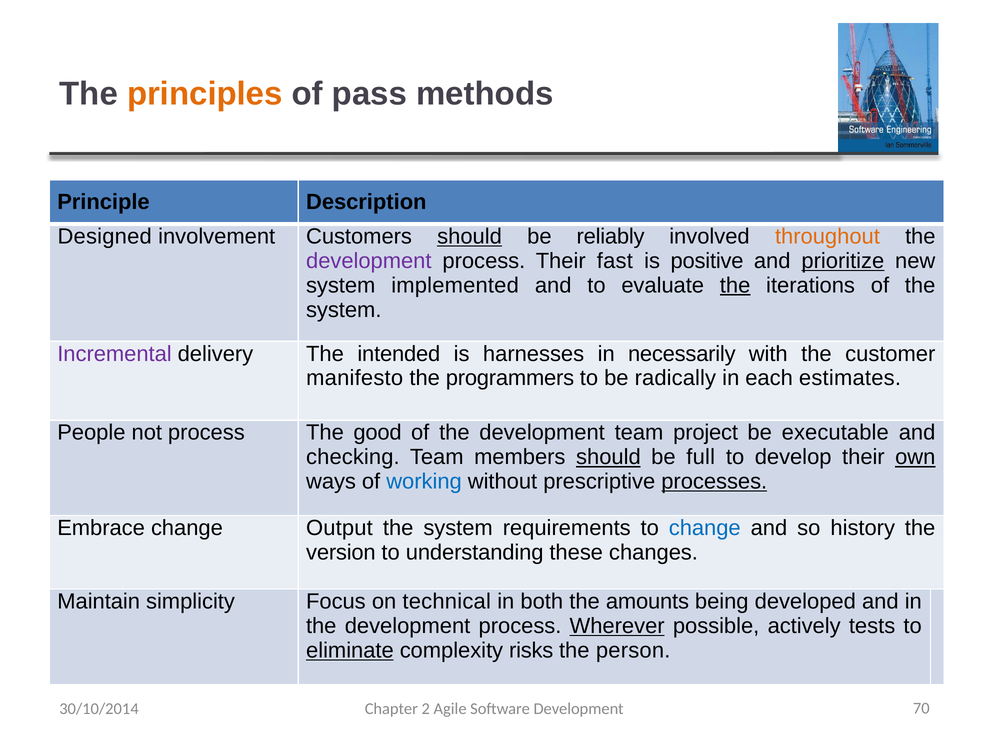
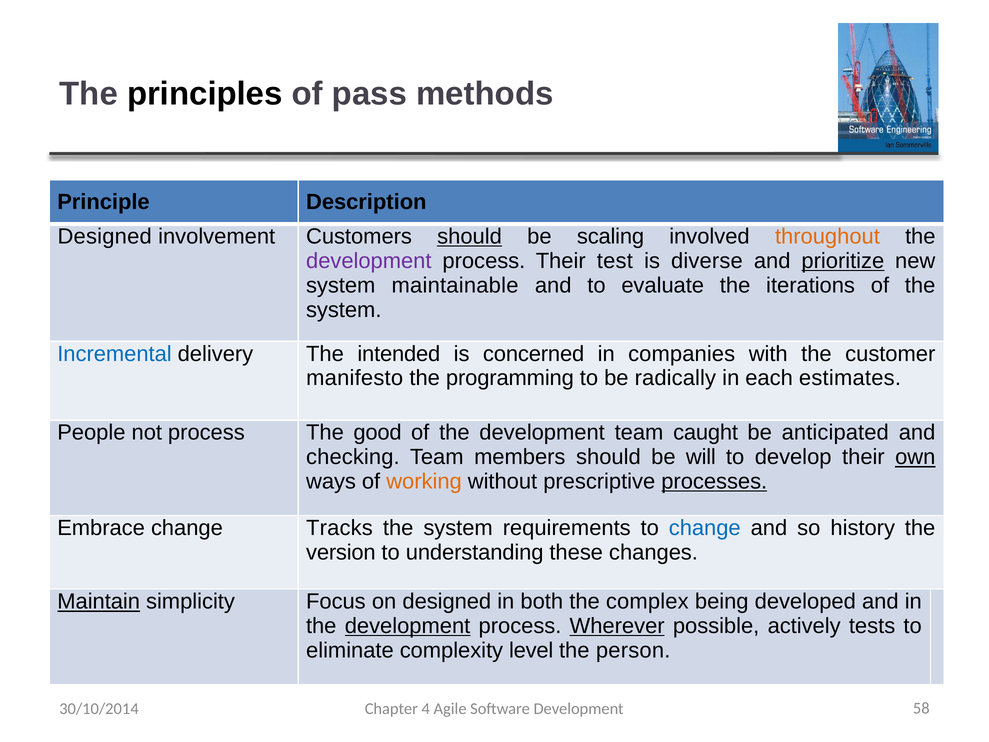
principles colour: orange -> black (205, 94)
reliably: reliably -> scaling (611, 236)
fast: fast -> test (615, 261)
positive: positive -> diverse (707, 261)
implemented: implemented -> maintainable (455, 285)
the underline: present -> none (735, 285)
Incremental colour: purple -> blue (115, 354)
harnesses: harnesses -> concerned (534, 354)
necessarily: necessarily -> companies (682, 354)
programmers: programmers -> programming (510, 378)
project: project -> caught (706, 433)
executable: executable -> anticipated (835, 433)
should underline: present -> none (608, 457)
full: full -> will (701, 457)
working colour: blue -> orange (424, 481)
Output: Output -> Tracks (339, 528)
Maintain underline: none -> present (99, 601)
on technical: technical -> designed (447, 601)
amounts: amounts -> complex (647, 601)
development underline: none -> present (408, 626)
eliminate underline: present -> none (350, 650)
risks: risks -> level (531, 650)
2: 2 -> 4 (426, 708)
70: 70 -> 58 (921, 708)
